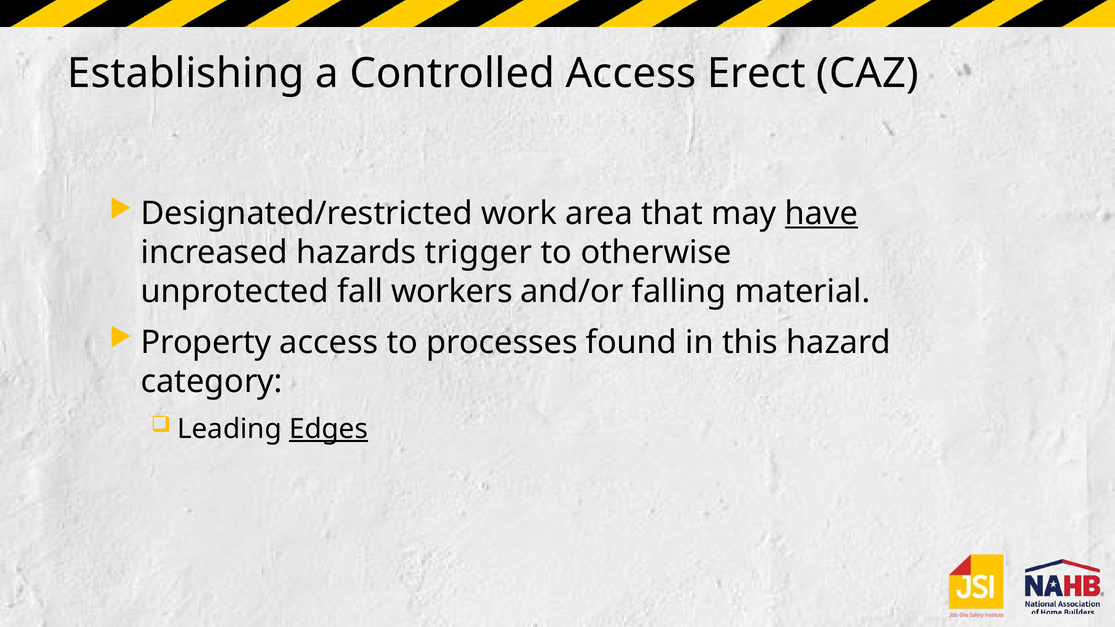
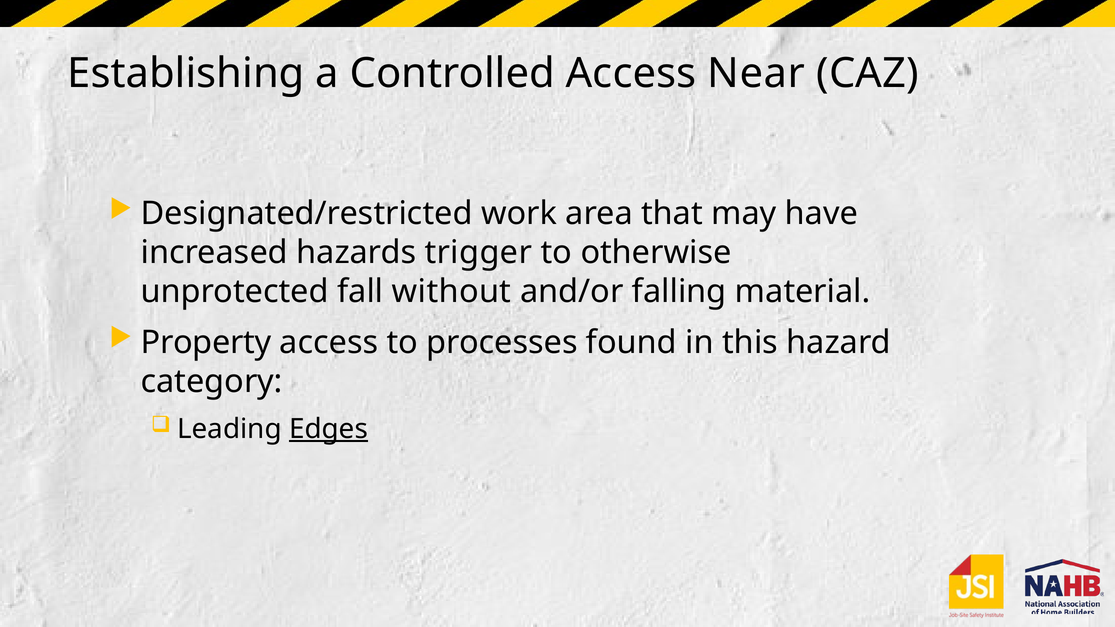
Erect: Erect -> Near (756, 74)
have underline: present -> none (821, 214)
workers: workers -> without (452, 292)
